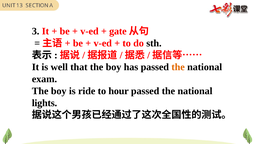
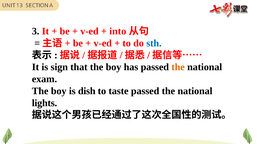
gate: gate -> into (118, 31)
sth colour: black -> blue (154, 43)
well: well -> sign (59, 67)
ride: ride -> dish (87, 91)
hour: hour -> taste (119, 91)
